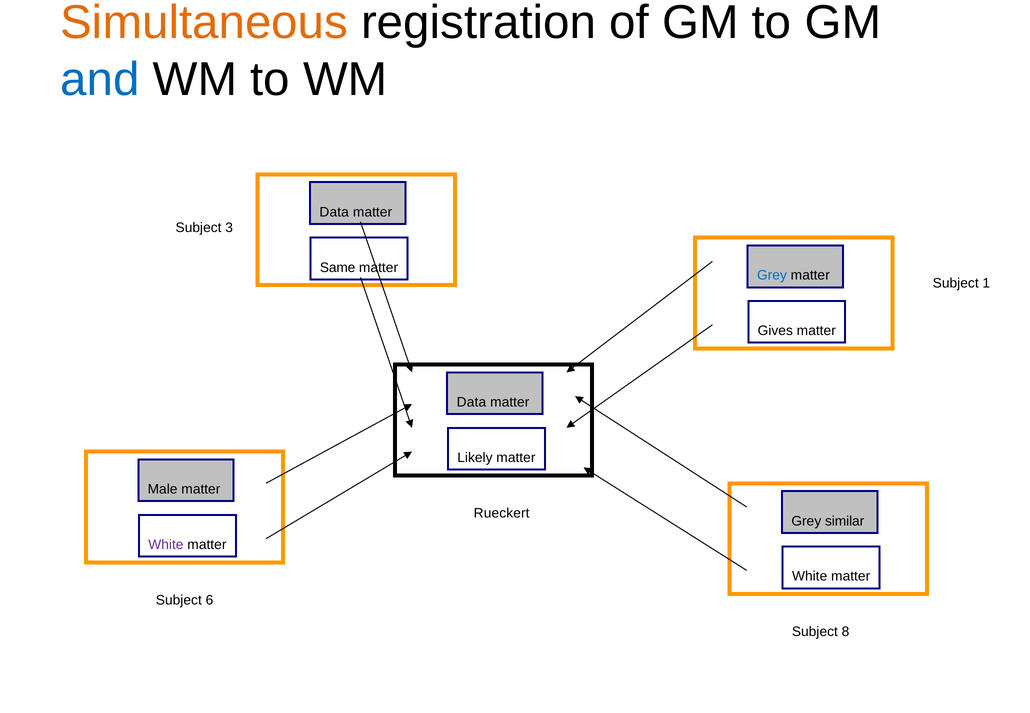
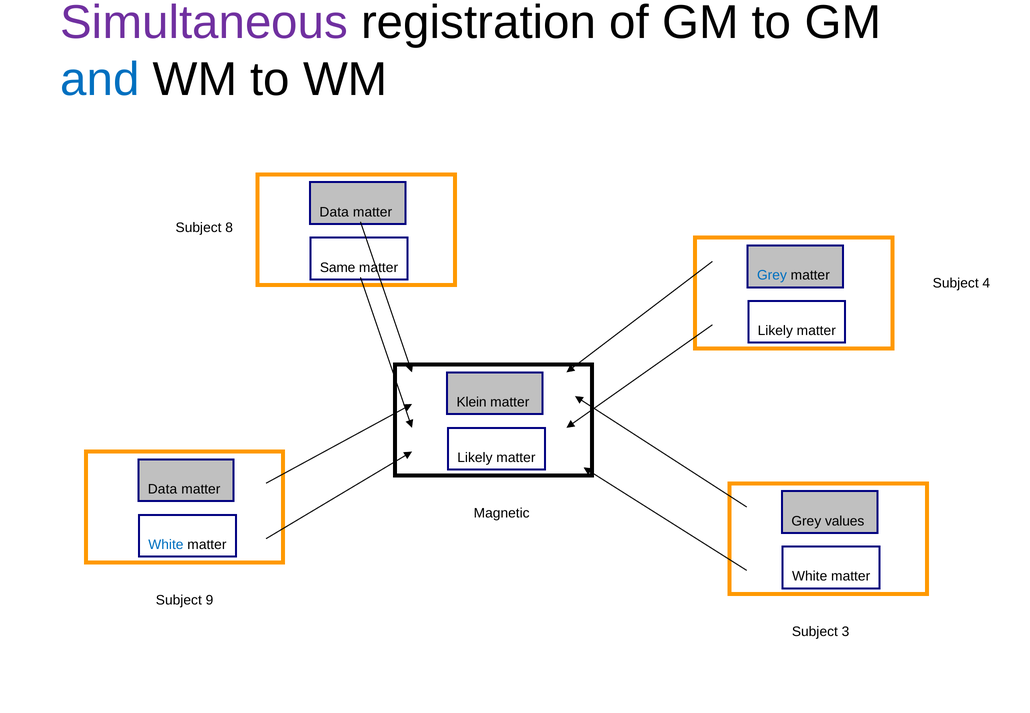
Simultaneous colour: orange -> purple (204, 22)
3: 3 -> 8 (229, 228)
1: 1 -> 4 (986, 283)
Gives: Gives -> Likely (775, 331)
Data: Data -> Klein (472, 402)
Male: Male -> Data (163, 489)
Rueckert: Rueckert -> Magnetic (502, 513)
similar: similar -> values (845, 521)
White colour: purple -> blue (166, 545)
6: 6 -> 9 (209, 600)
8: 8 -> 3 (846, 632)
